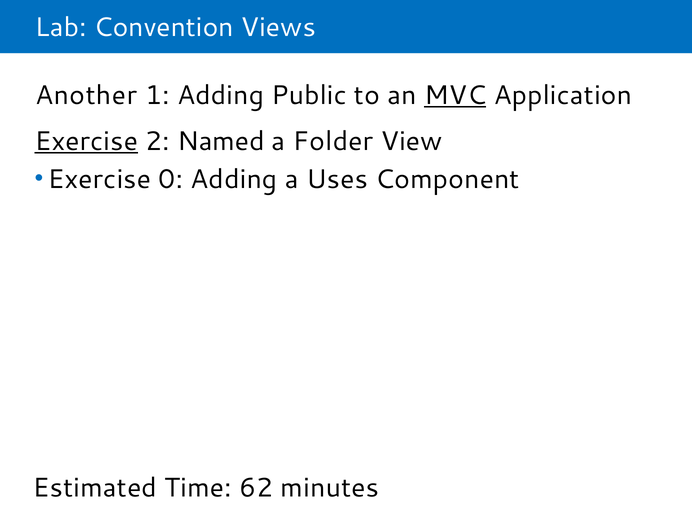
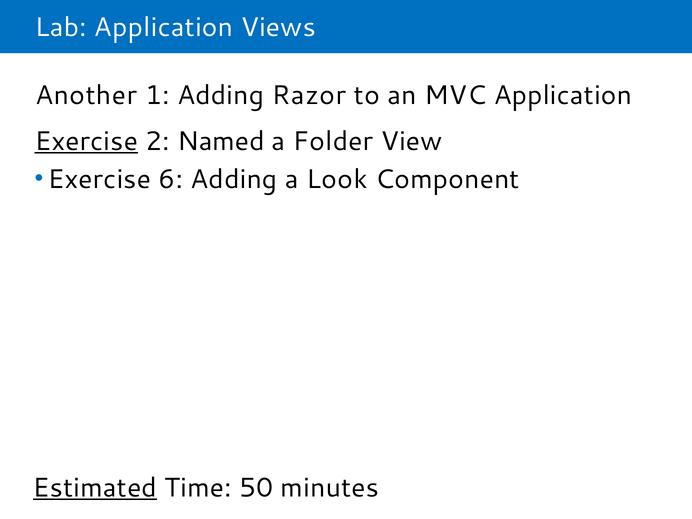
Lab Convention: Convention -> Application (164, 27)
Public: Public -> Razor (309, 95)
MVC underline: present -> none (455, 95)
0: 0 -> 6 (171, 179)
Uses: Uses -> Look (337, 179)
Estimated underline: none -> present (95, 488)
62: 62 -> 50 (256, 488)
